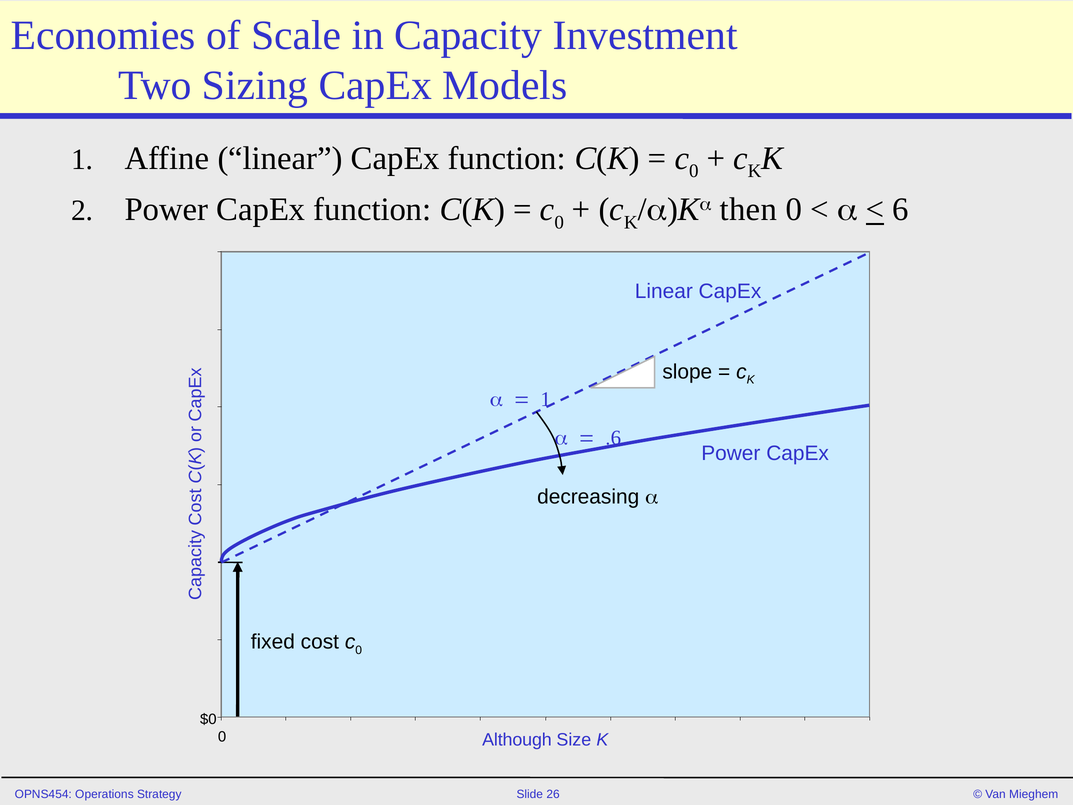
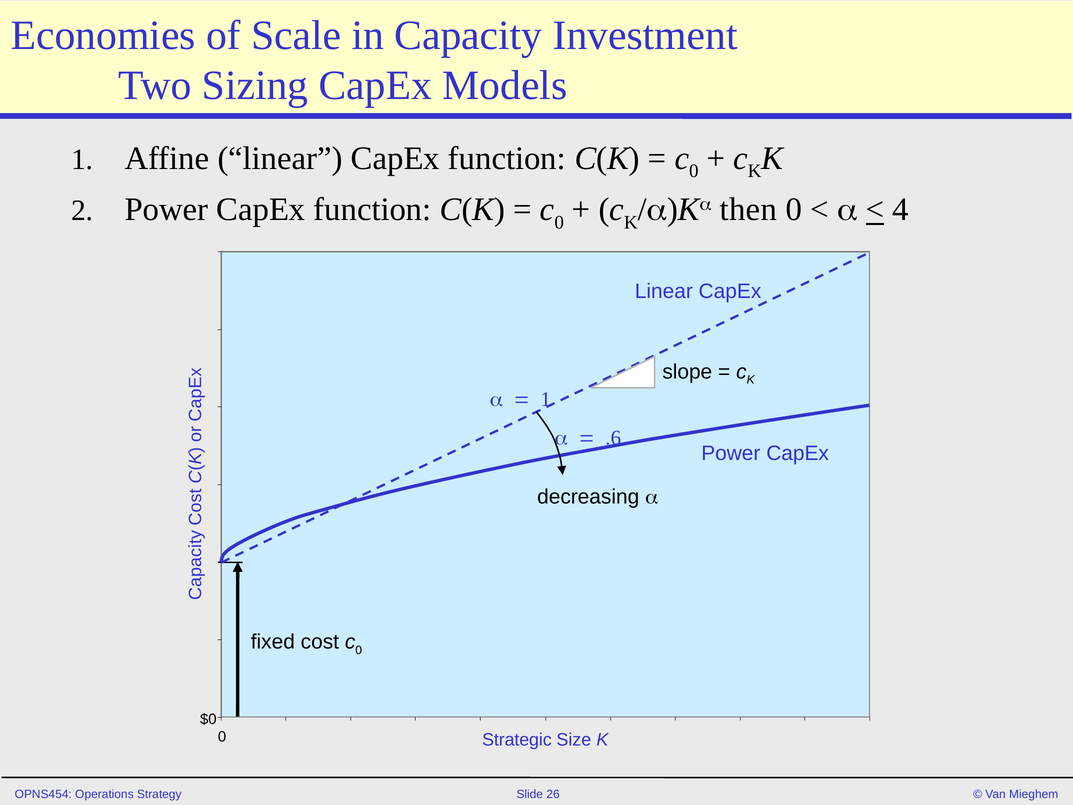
6: 6 -> 4 (900, 209)
Although: Although -> Strategic (517, 739)
